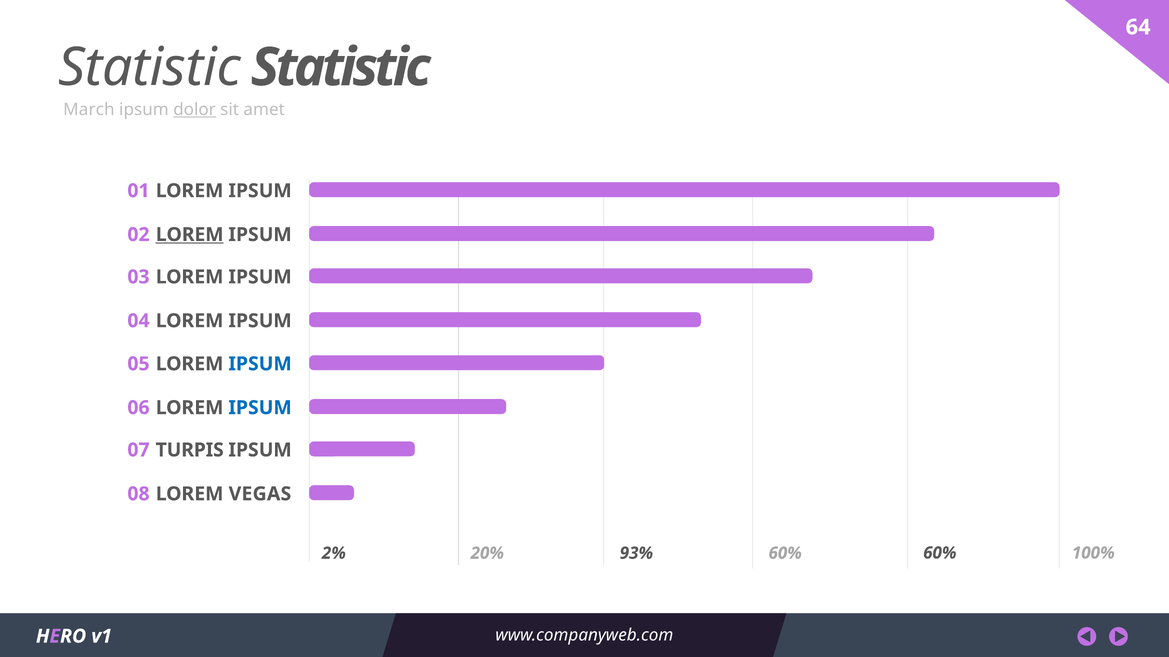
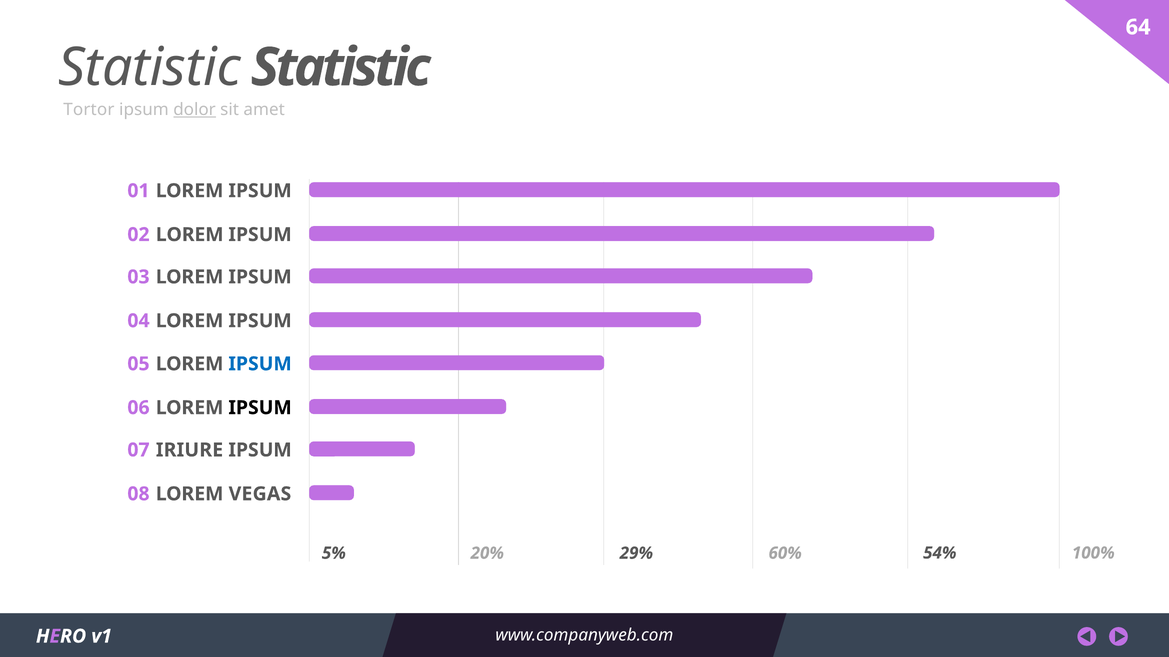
March: March -> Tortor (89, 110)
LOREM underline: present -> none (190, 235)
IPSUM colour: blue -> black (260, 408)
TURPIS: TURPIS -> IRIURE (189, 450)
2%: 2% -> 5% (334, 554)
93%: 93% -> 29% (636, 554)
60% 60%: 60% -> 54% (940, 553)
